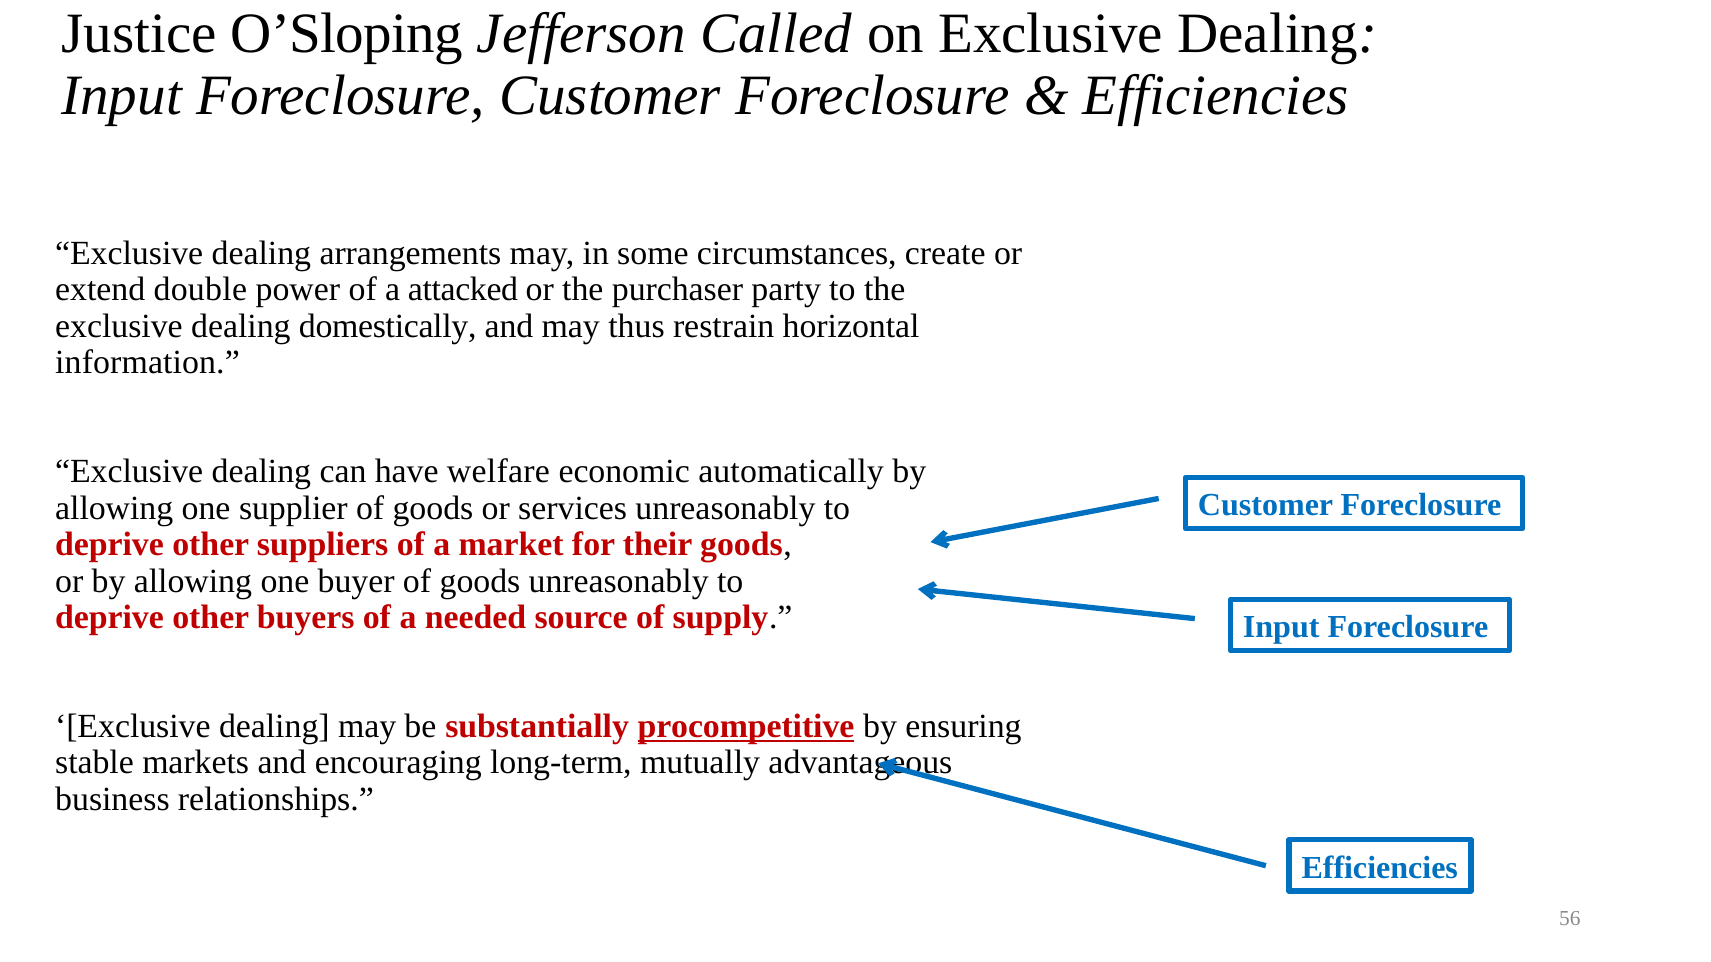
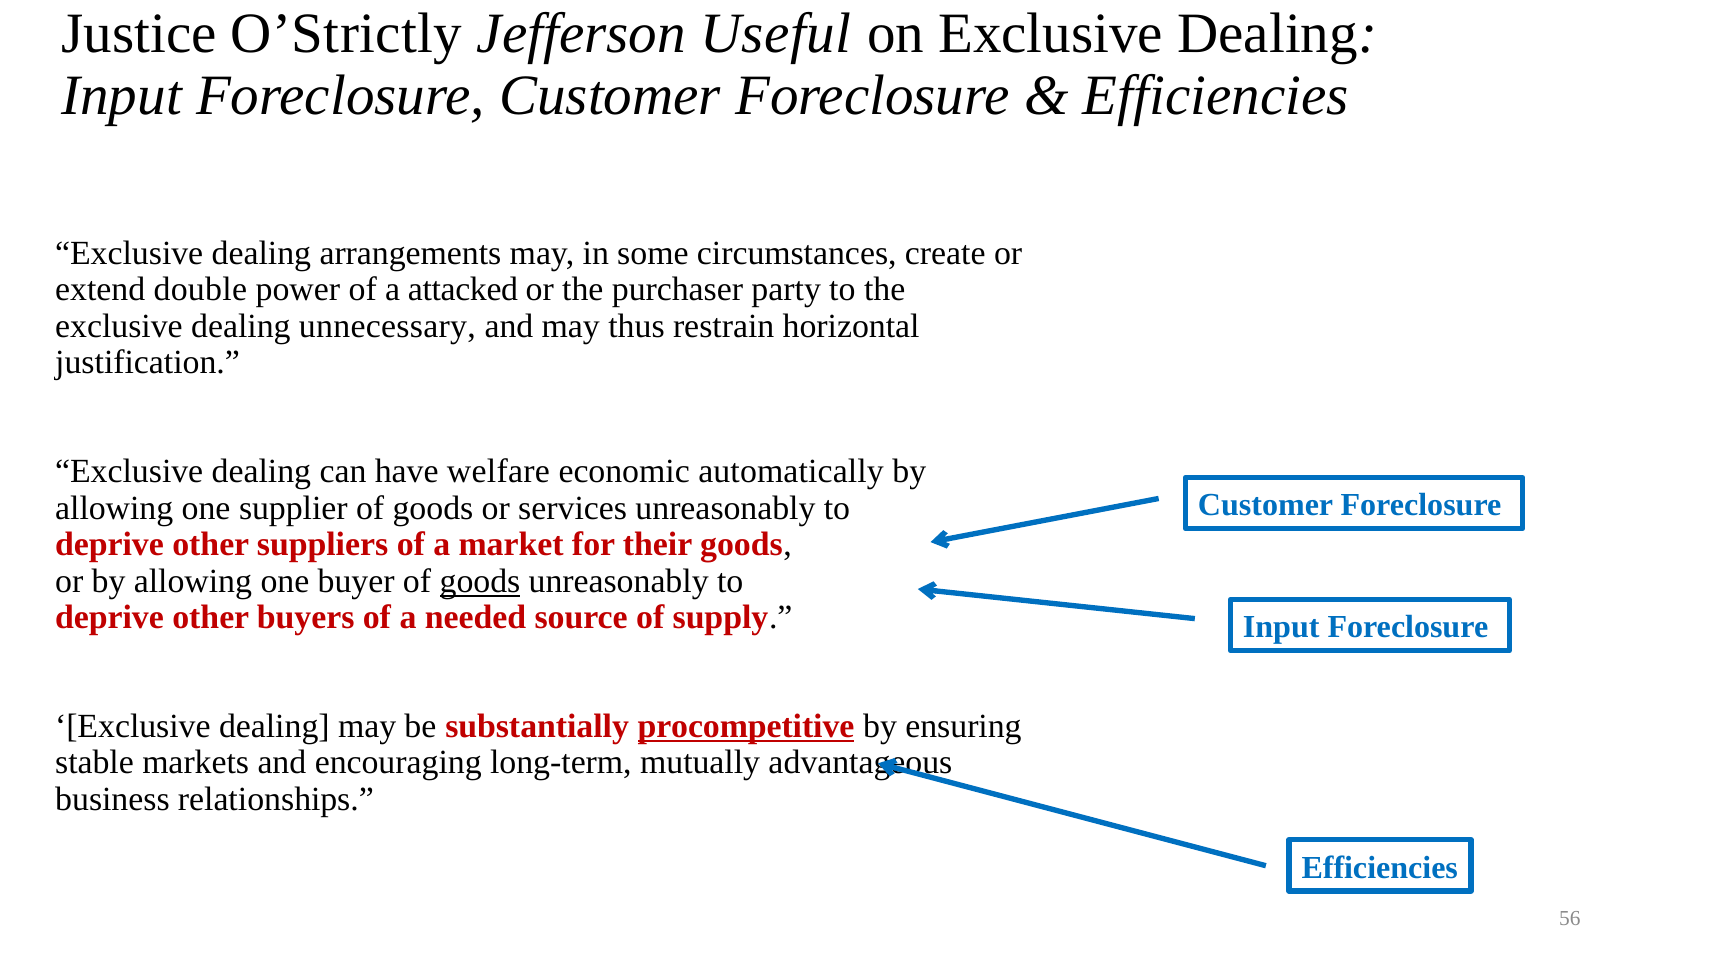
O’Sloping: O’Sloping -> O’Strictly (346, 34)
Called: Called -> Useful (776, 34)
domestically: domestically -> unnecessary (387, 326)
information: information -> justification (148, 363)
goods underline: none -> present (480, 581)
